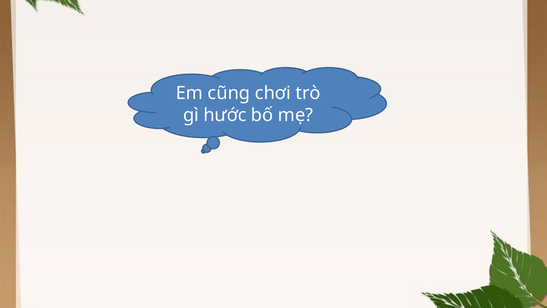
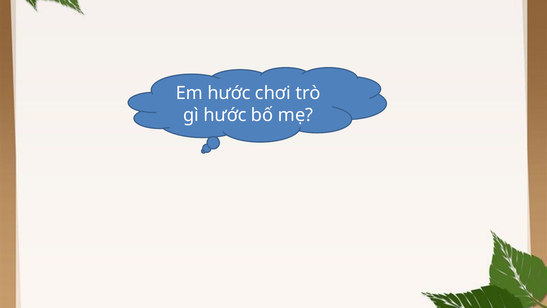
Em cũng: cũng -> hước (229, 93)
